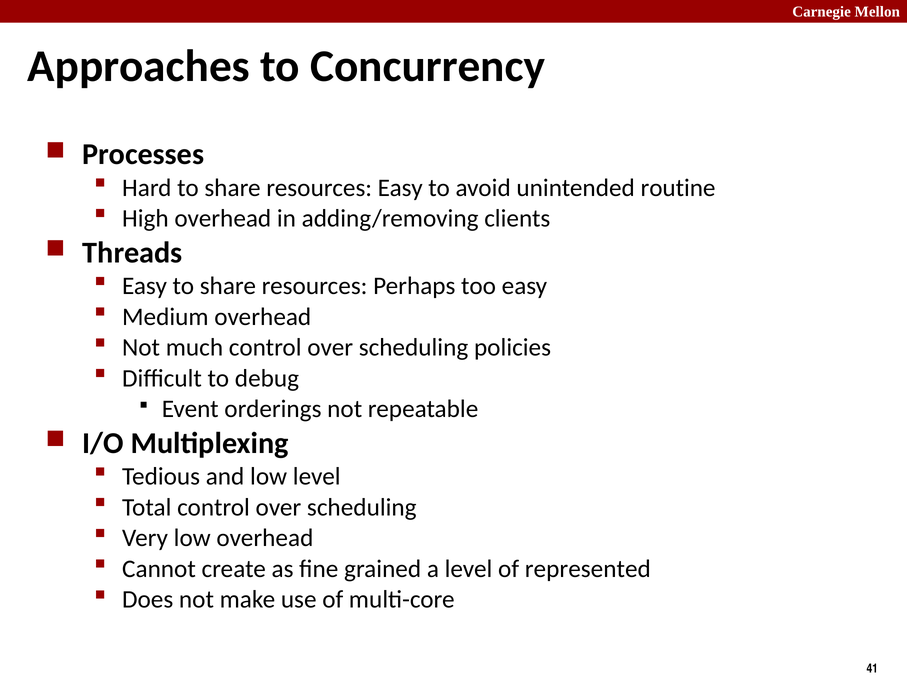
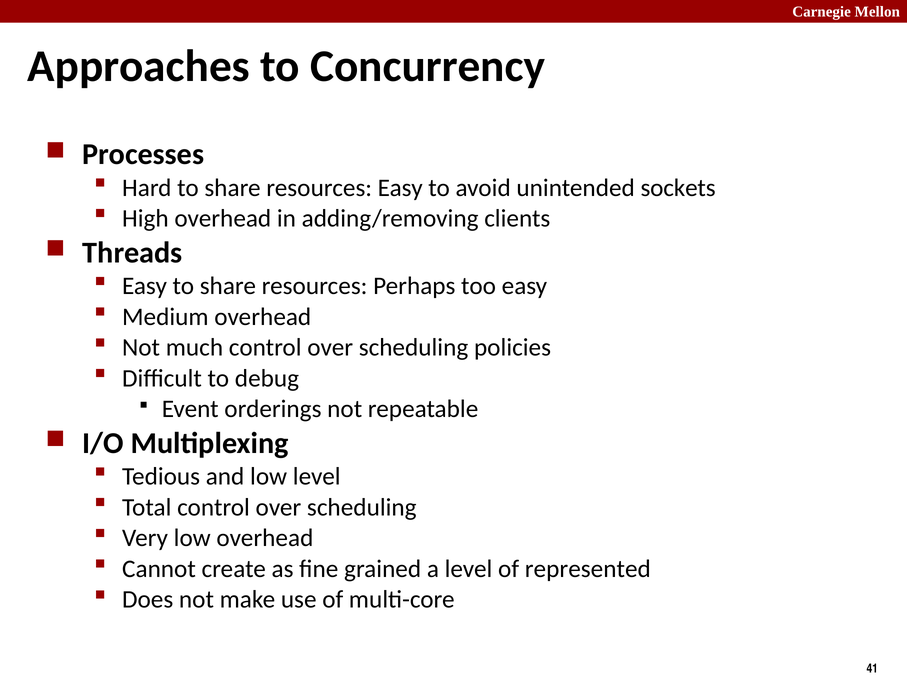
routine: routine -> sockets (678, 188)
